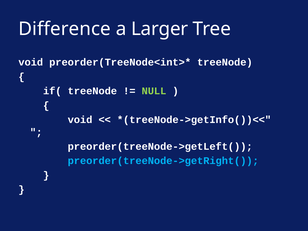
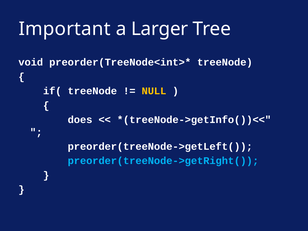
Difference: Difference -> Important (65, 29)
NULL colour: light green -> yellow (154, 91)
void: void -> does (80, 120)
